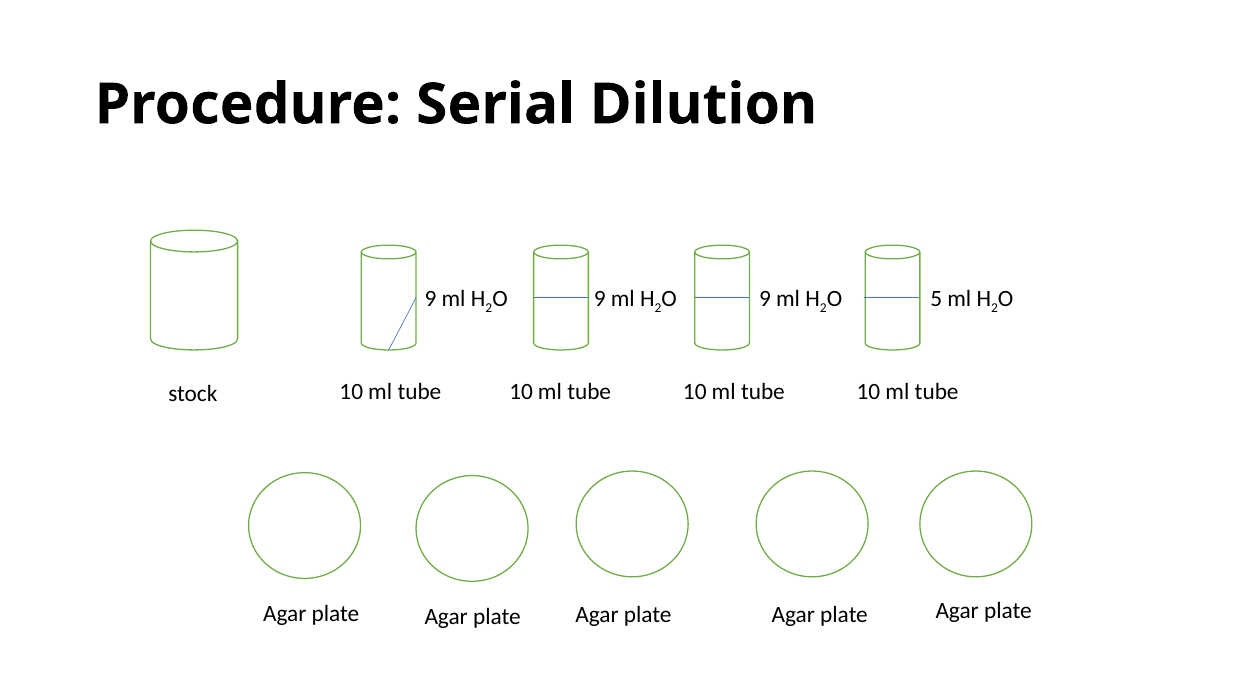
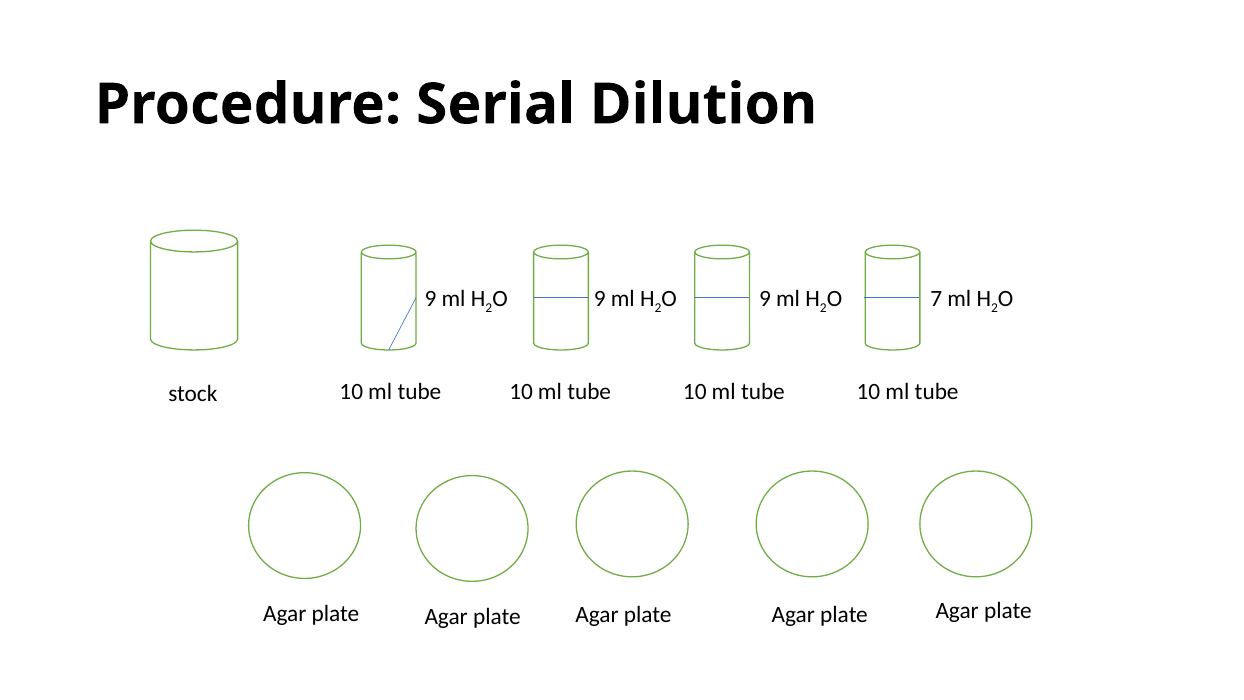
5: 5 -> 7 (936, 298)
